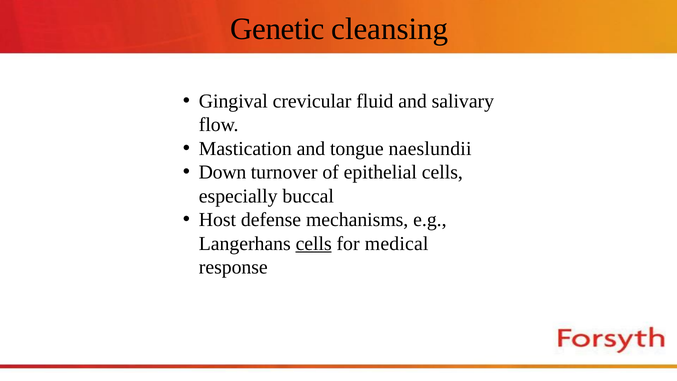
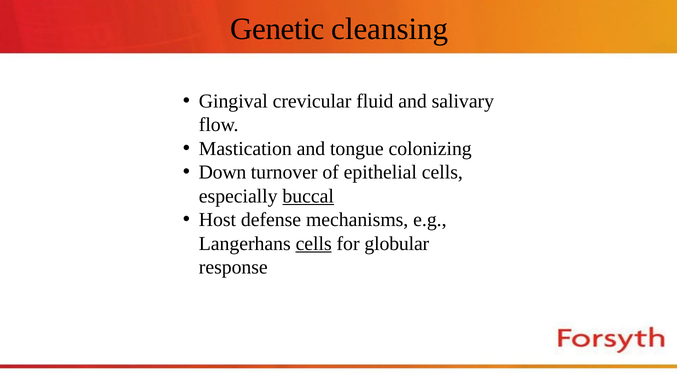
naeslundii: naeslundii -> colonizing (430, 149)
buccal underline: none -> present (308, 196)
medical: medical -> globular (397, 243)
